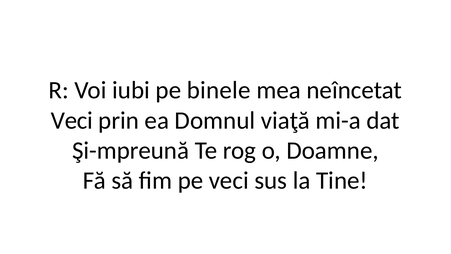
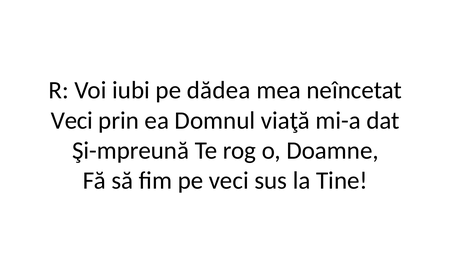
binele: binele -> dădea (219, 90)
